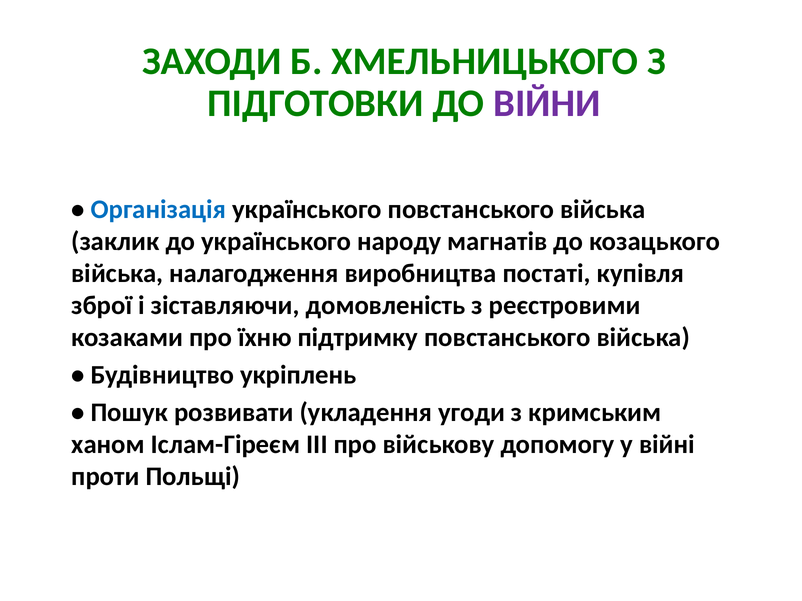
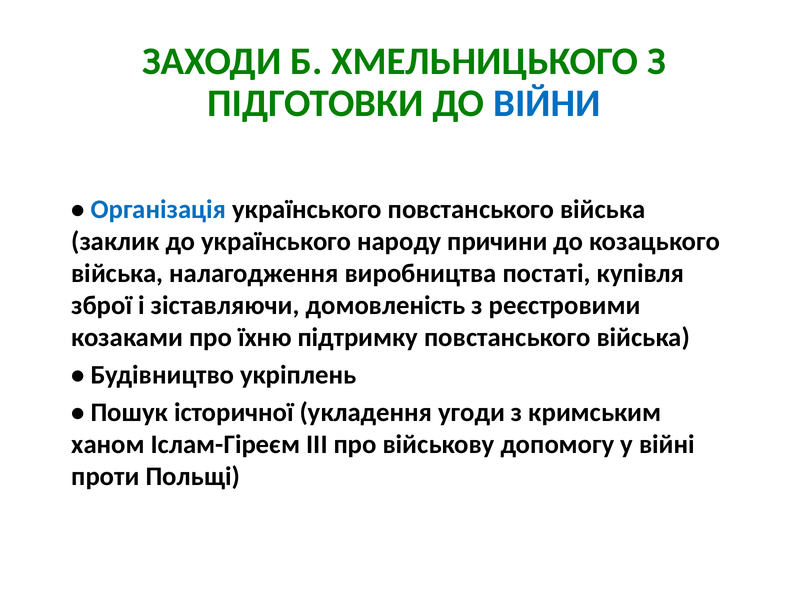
ВІЙНИ colour: purple -> blue (547, 104)
магнатів: магнатів -> причини (497, 242)
розвивати: розвивати -> історичної (234, 413)
